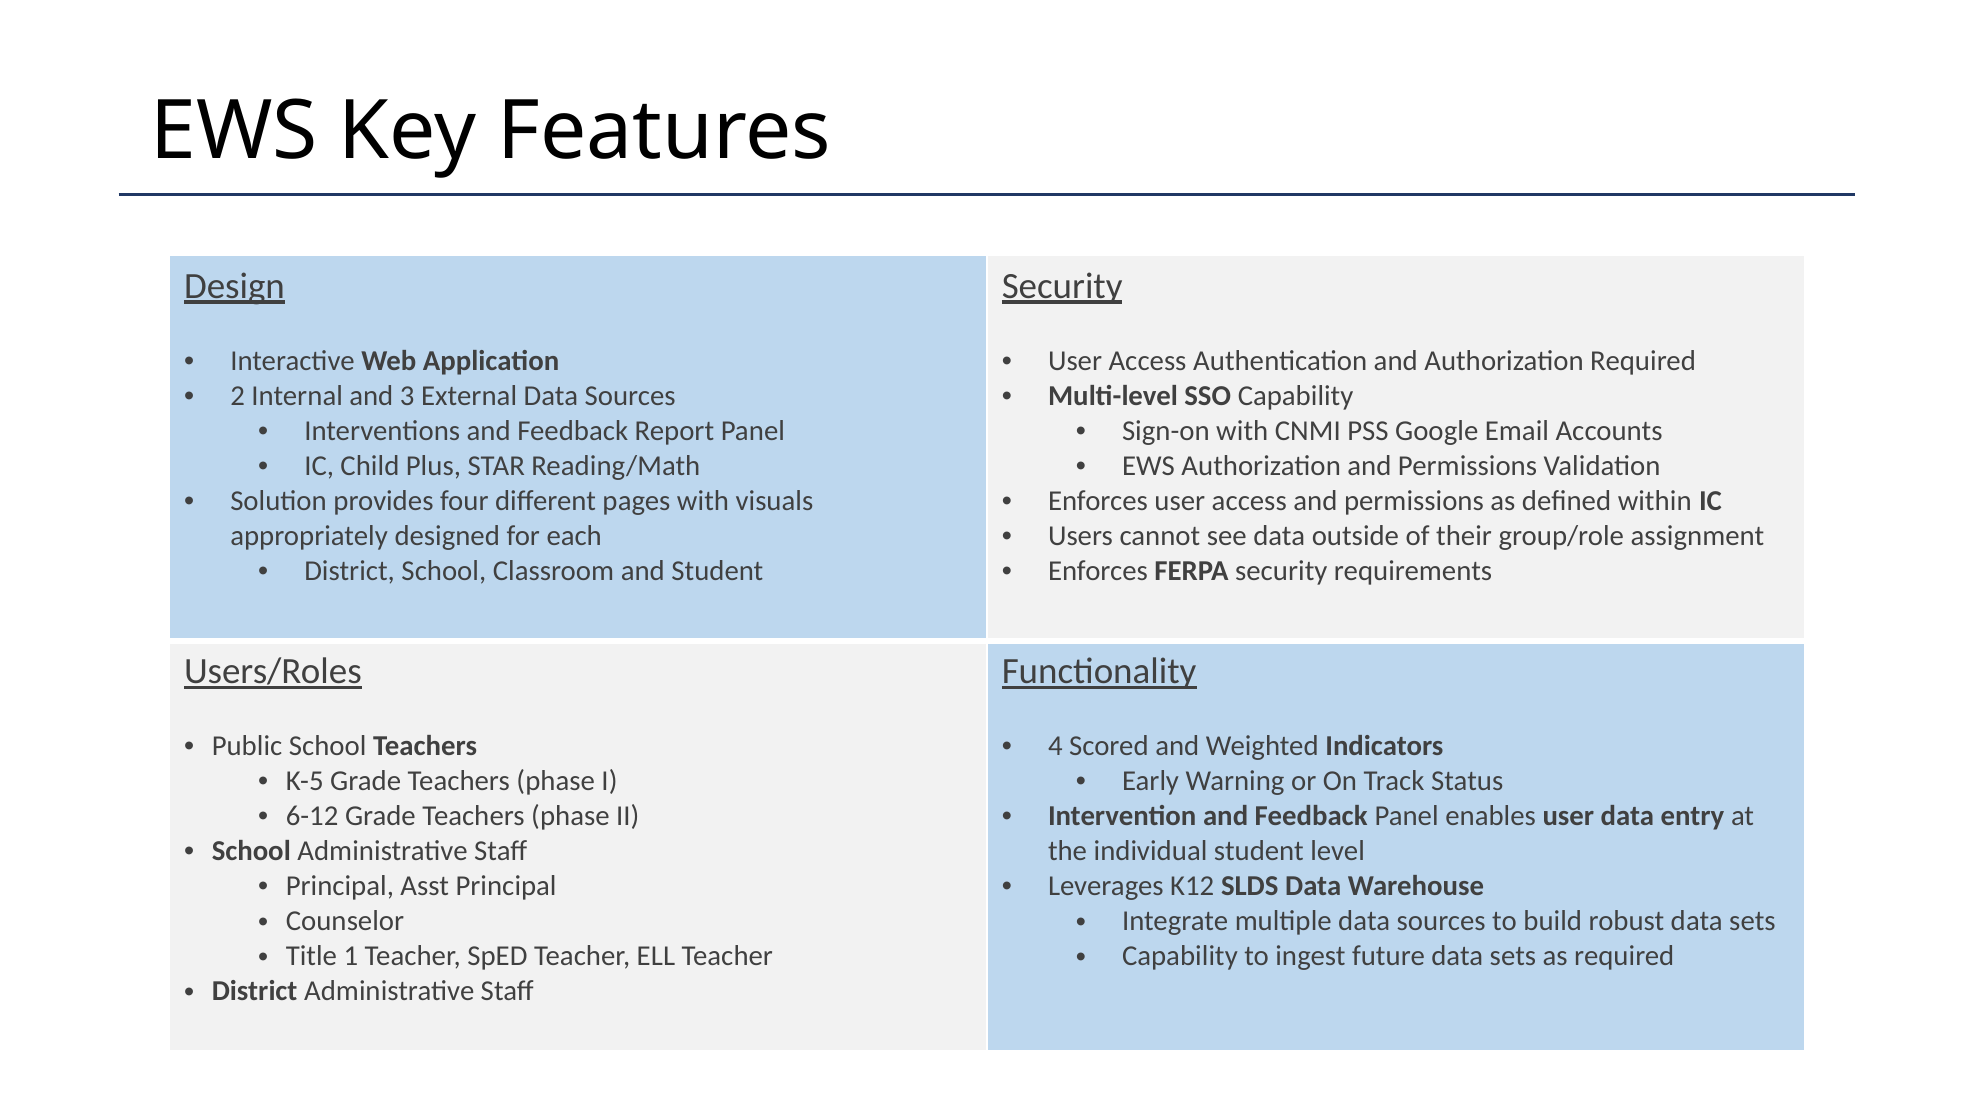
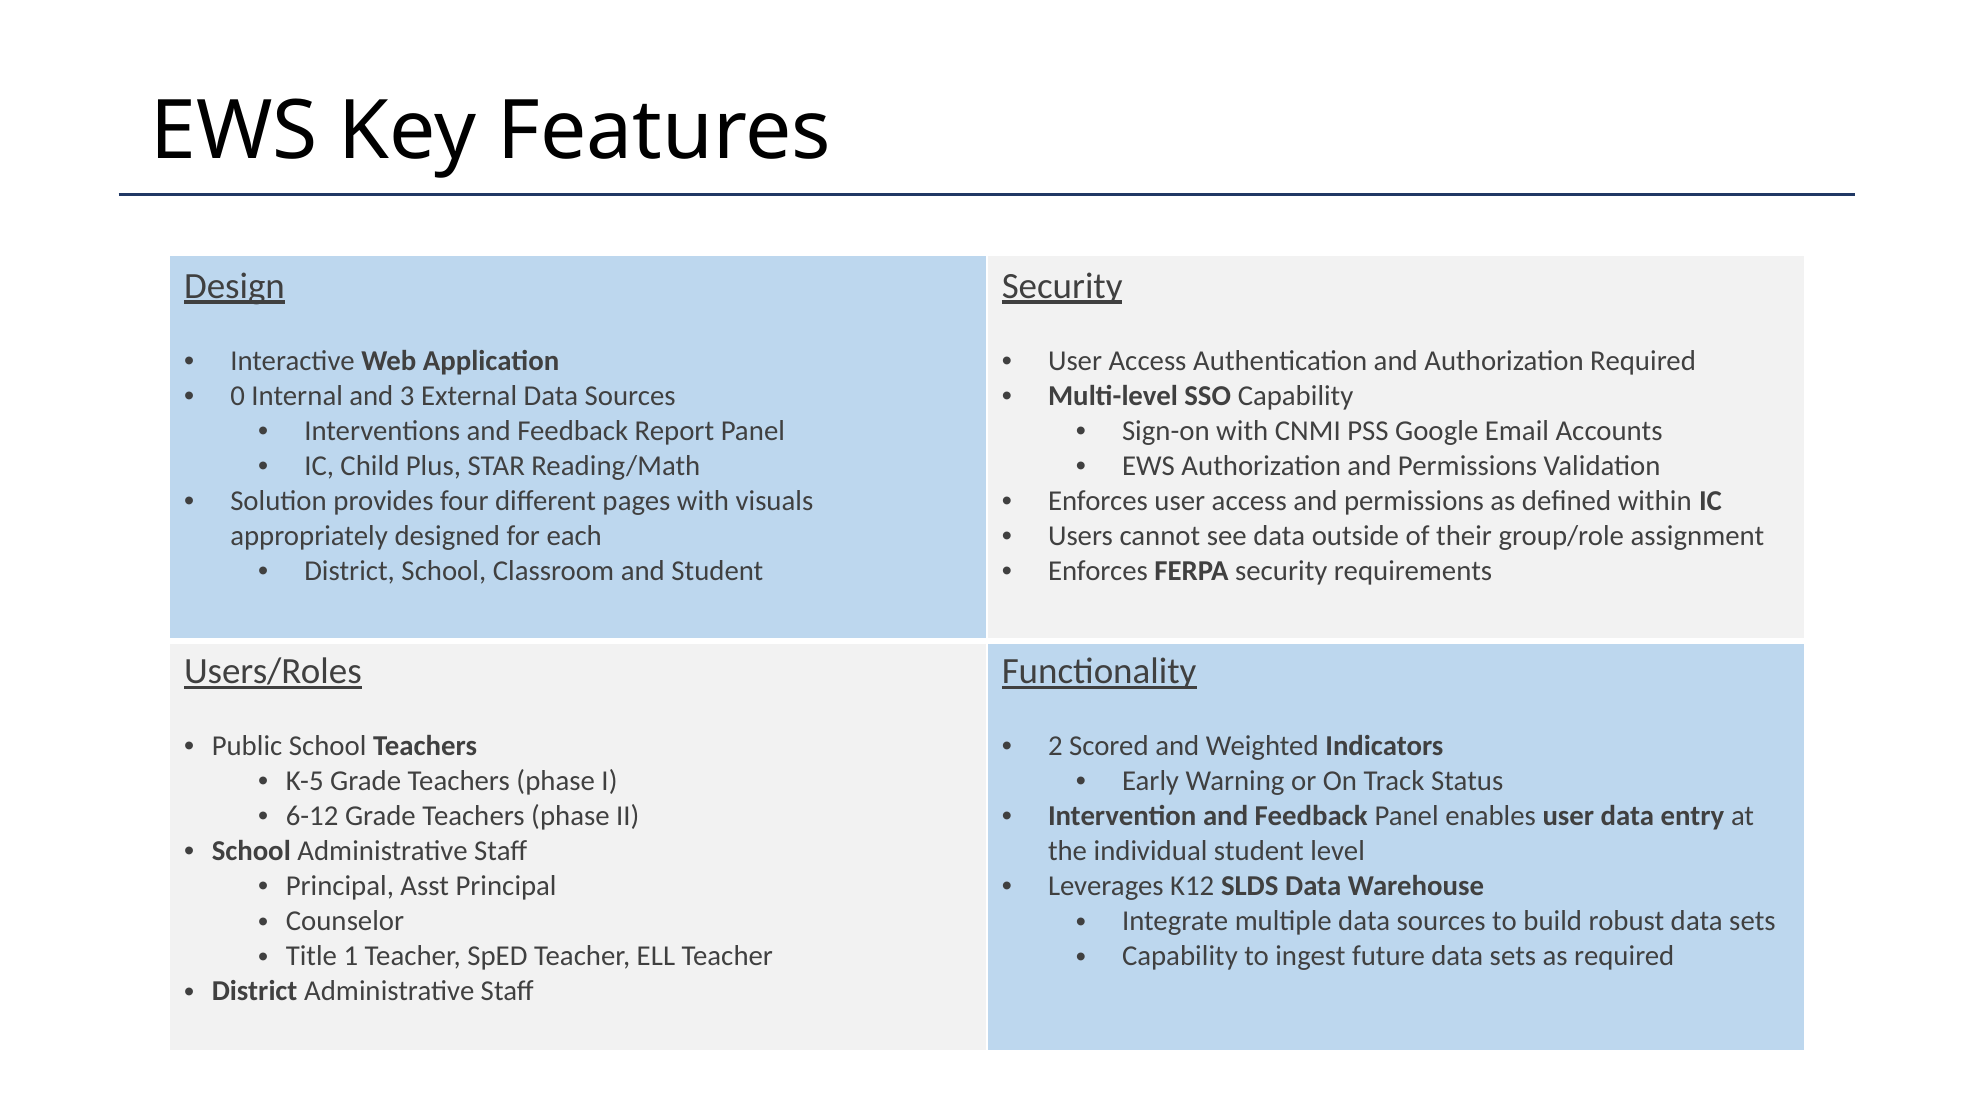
2: 2 -> 0 (238, 396)
4: 4 -> 2 (1055, 747)
